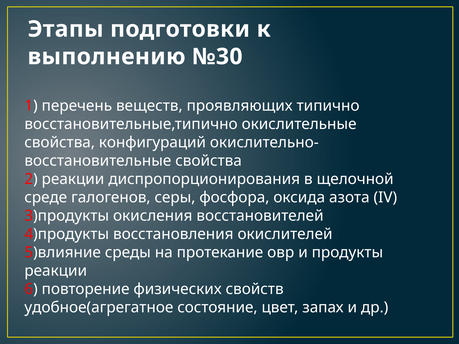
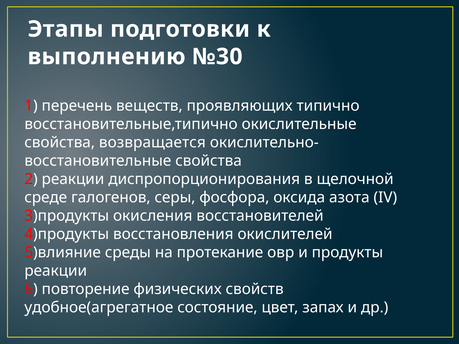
конфигураций: конфигураций -> возвращается (152, 143)
